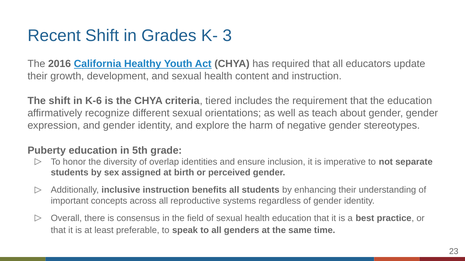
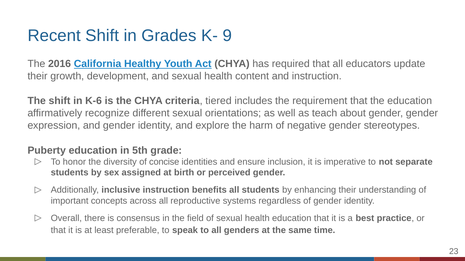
3: 3 -> 9 (227, 36)
overlap: overlap -> concise (164, 162)
